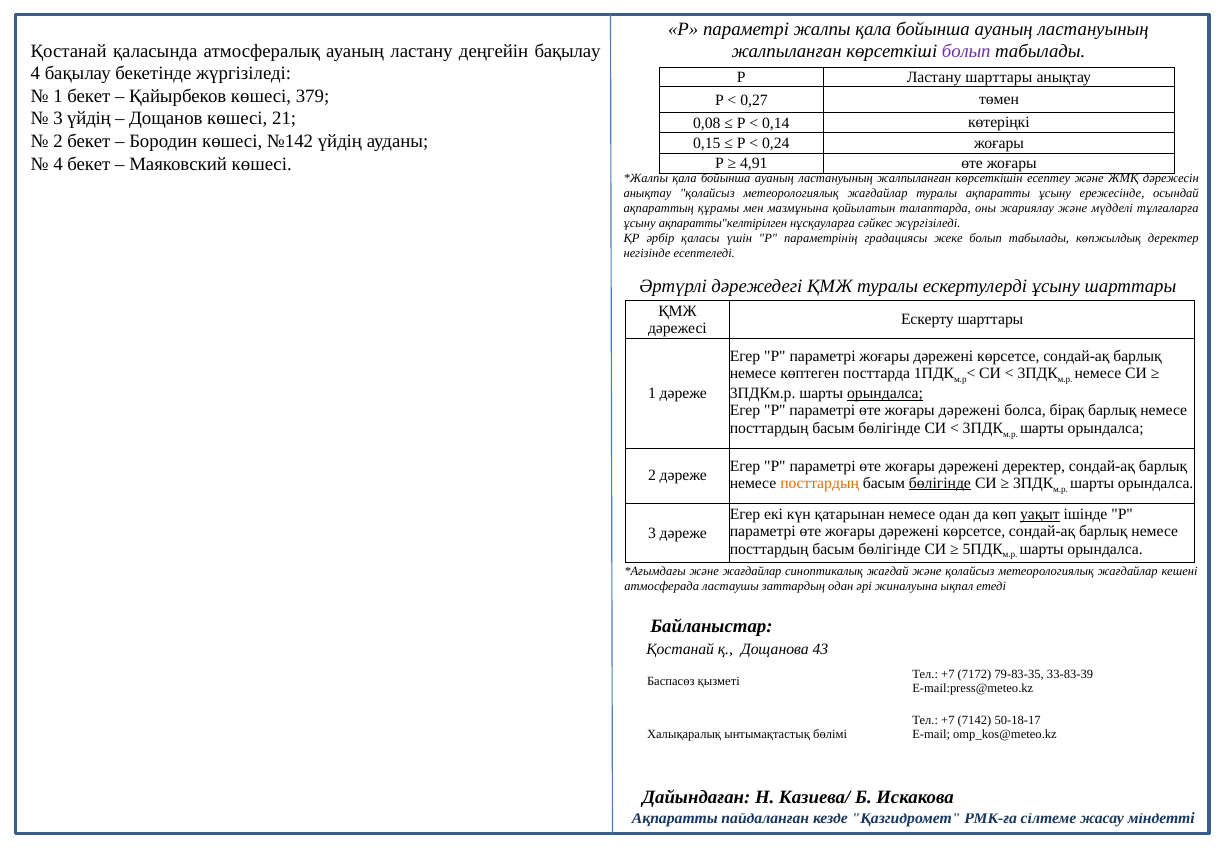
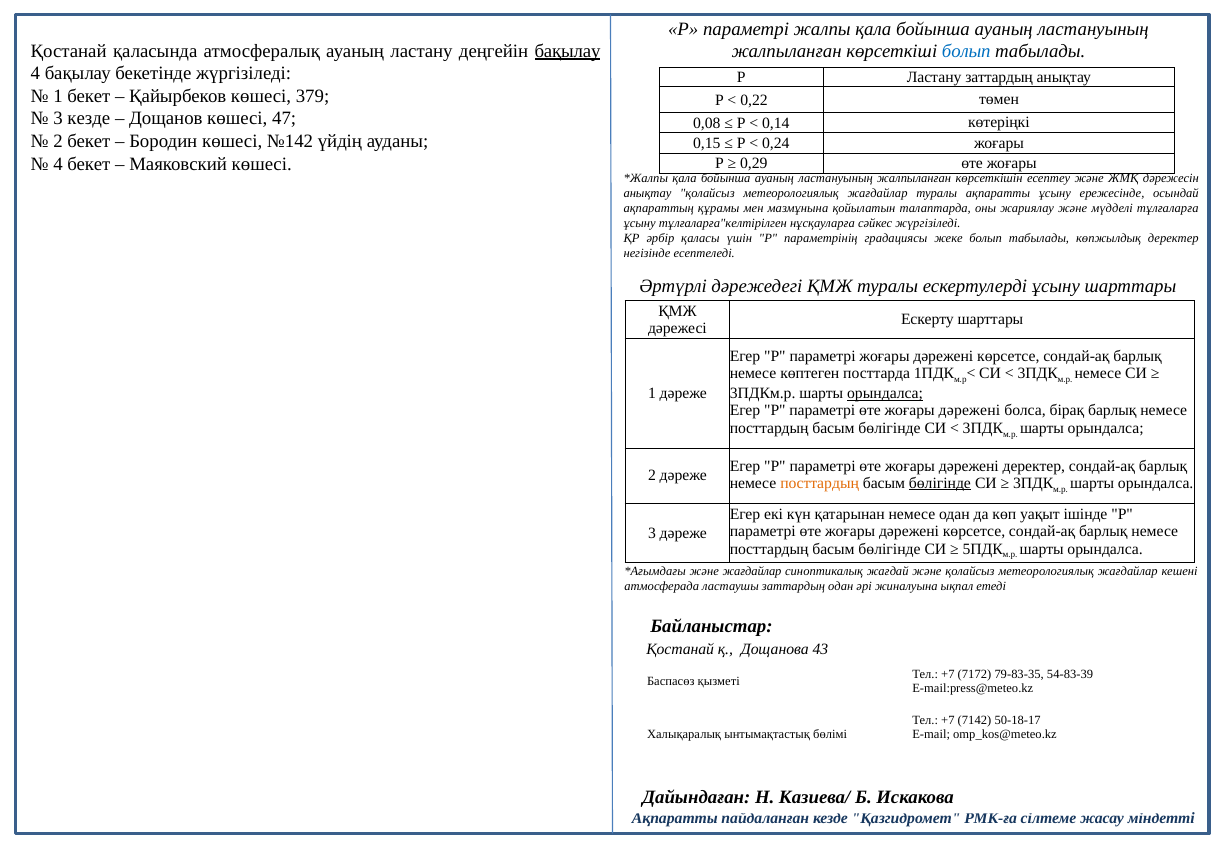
бақылау underline: none -> present (568, 51)
болып colour: purple -> blue (966, 51)
Ластану шарттары: шарттары -> заттардың (999, 77)
0,27: 0,27 -> 0,22 (754, 100)
3 үйдің: үйдің -> кезде (89, 119)
21: 21 -> 47 (284, 119)
4,91: 4,91 -> 0,29 (754, 164)
ақпаратты"келтірілген: ақпаратты"келтірілген -> тұлғаларға"келтірілген (723, 223)
уақыт underline: present -> none (1040, 514)
33-83-39: 33-83-39 -> 54-83-39 (1070, 674)
